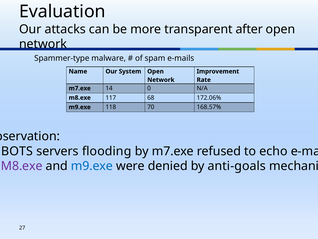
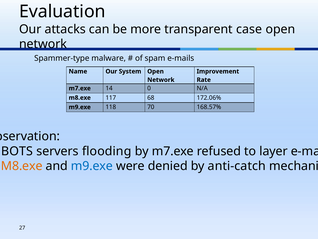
after: after -> case (249, 29)
echo: echo -> layer (274, 151)
M8.exe colour: purple -> orange (22, 166)
anti-goals: anti-goals -> anti-catch (237, 166)
